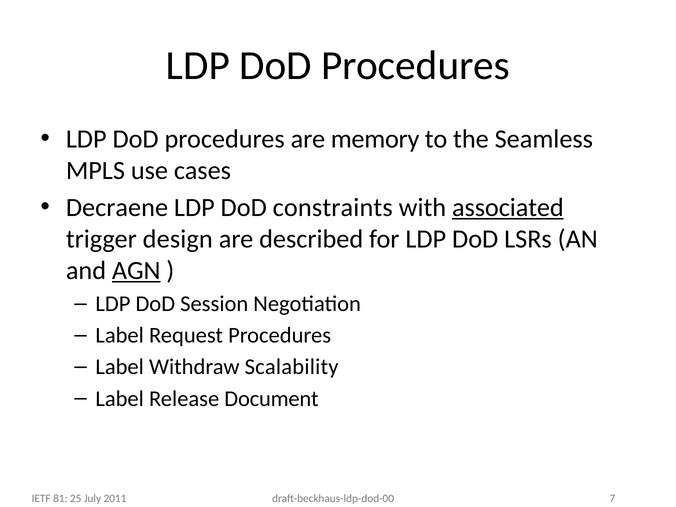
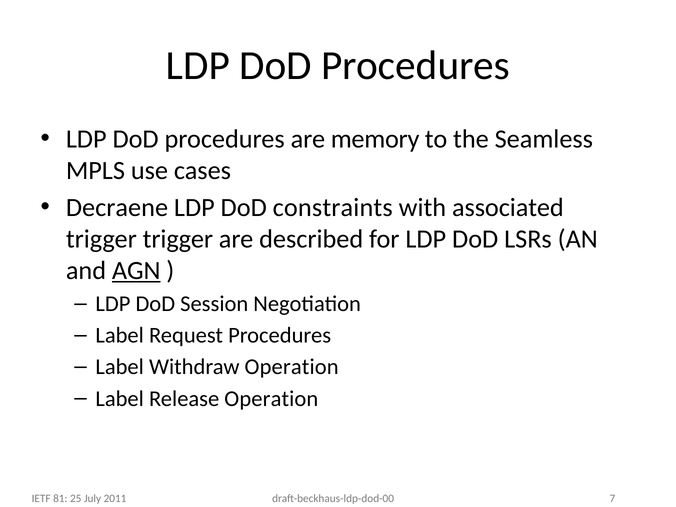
associated underline: present -> none (508, 207)
trigger design: design -> trigger (178, 239)
Withdraw Scalability: Scalability -> Operation (292, 367)
Release Document: Document -> Operation (271, 399)
